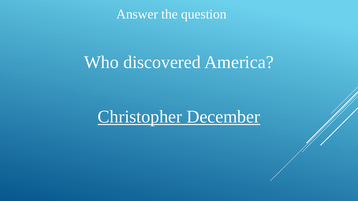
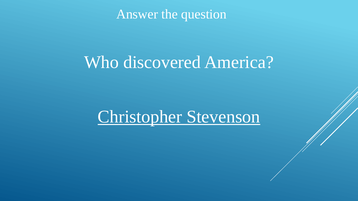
December: December -> Stevenson (223, 117)
